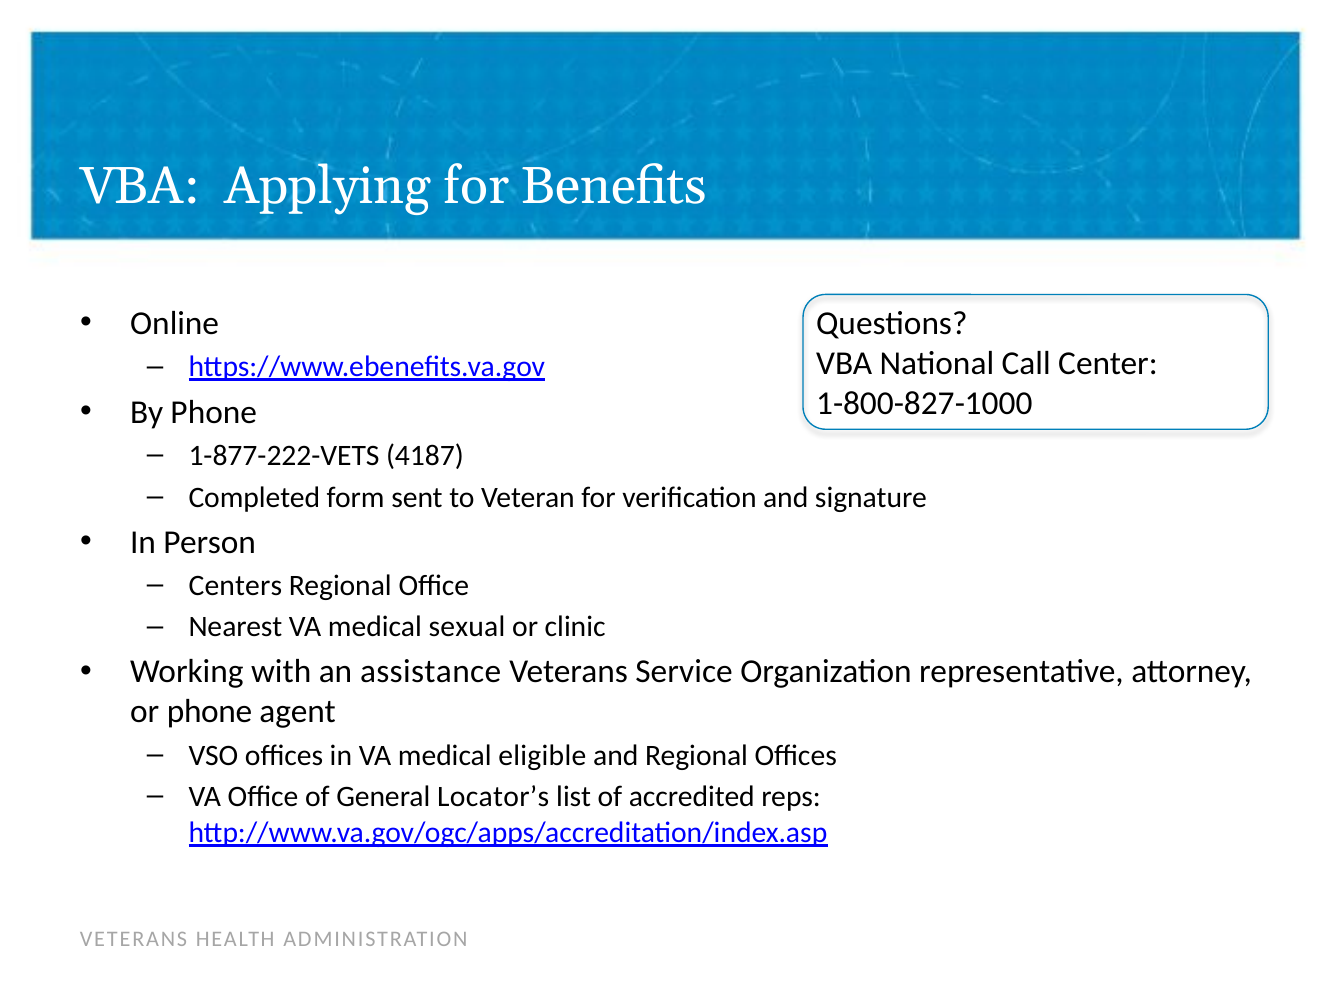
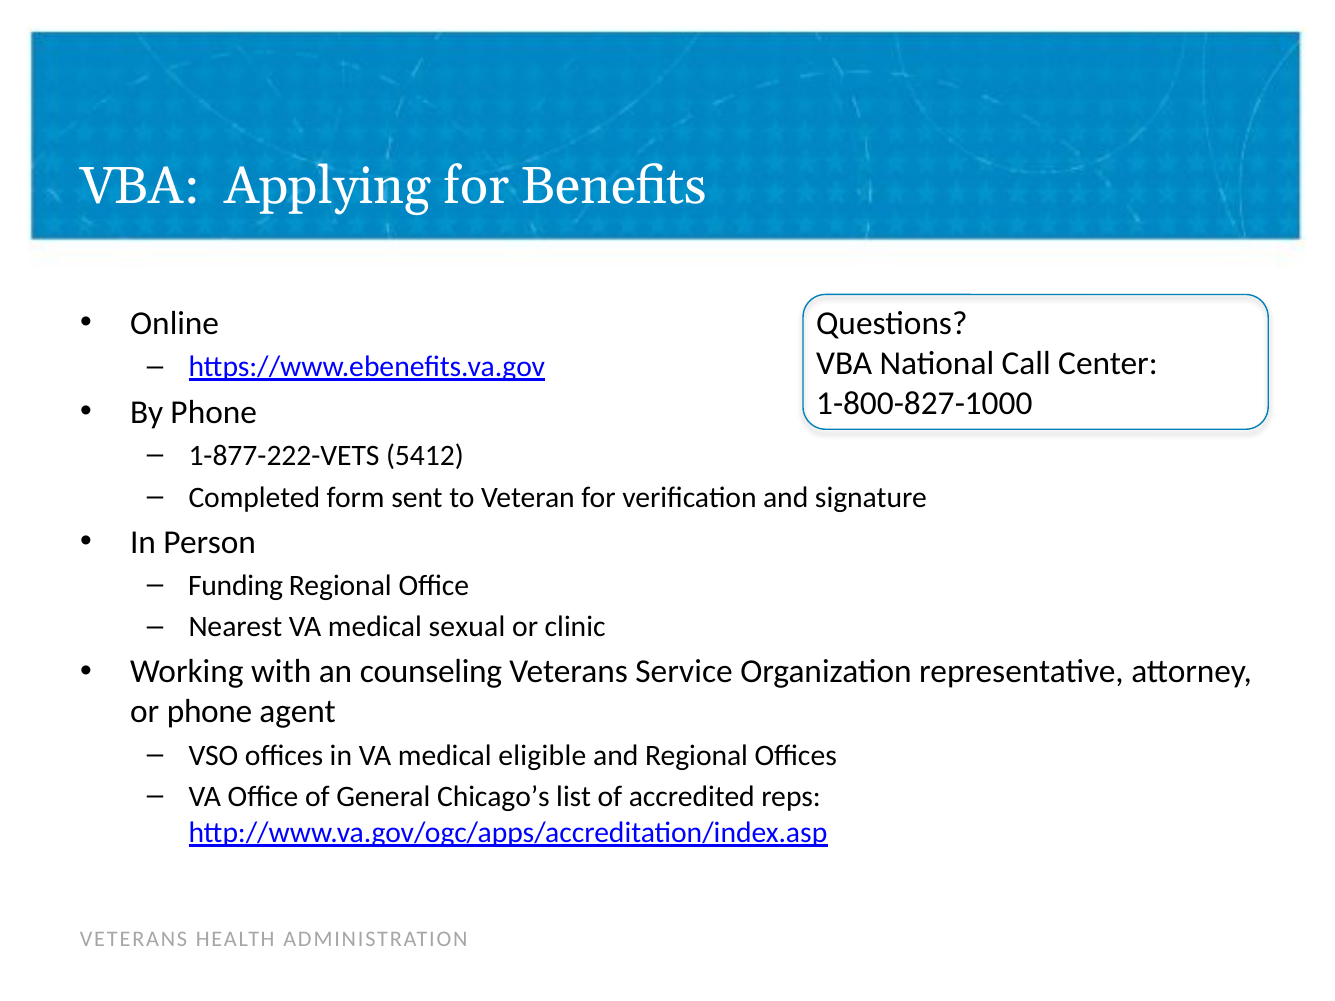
4187: 4187 -> 5412 (425, 456)
Centers: Centers -> Funding (236, 586)
assistance: assistance -> counseling (431, 672)
Locator’s: Locator’s -> Chicago’s (493, 797)
